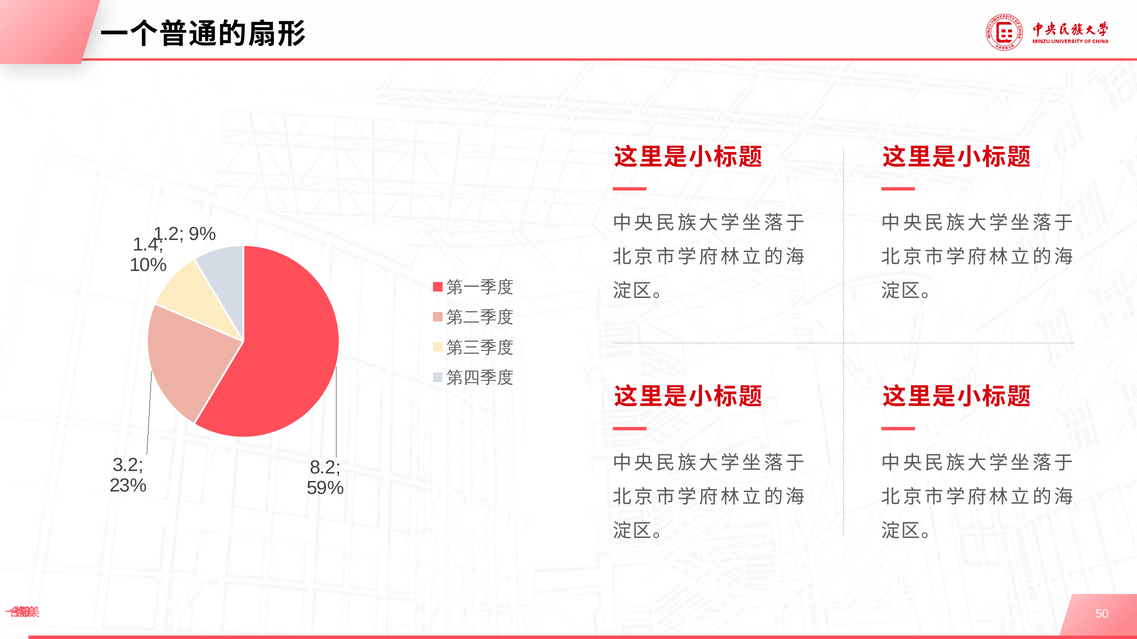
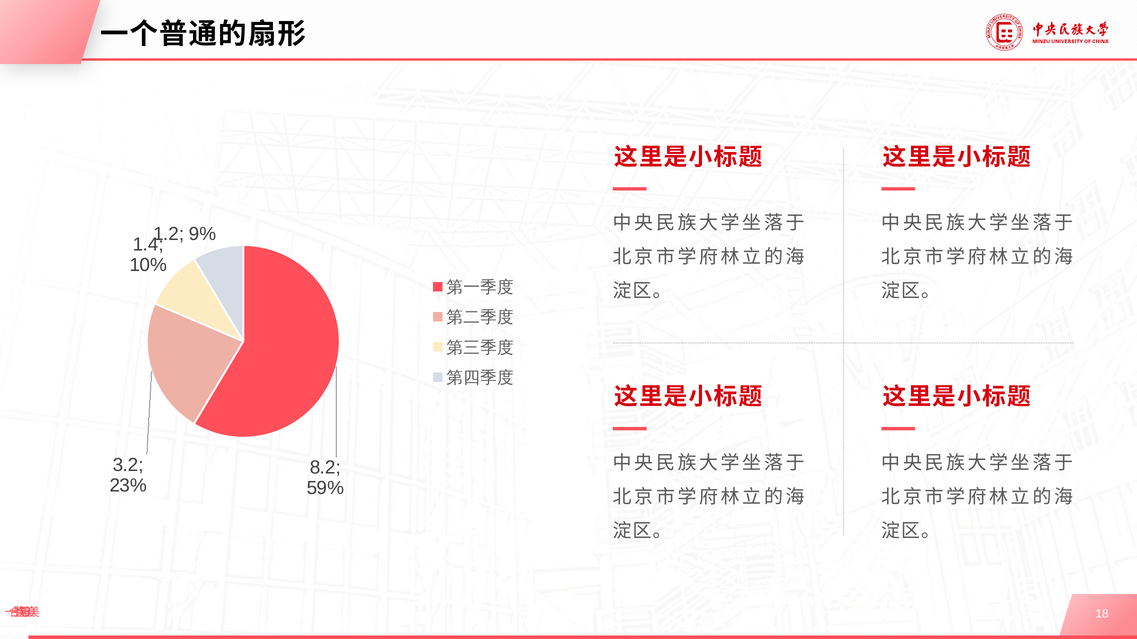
50: 50 -> 18 (1102, 614)
